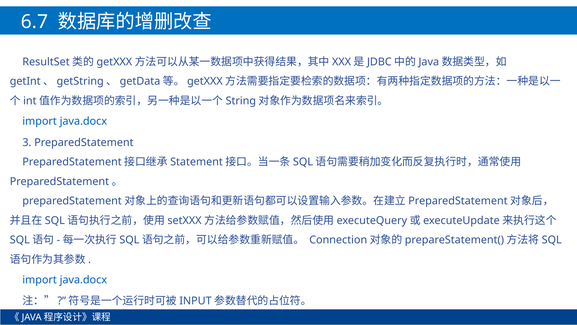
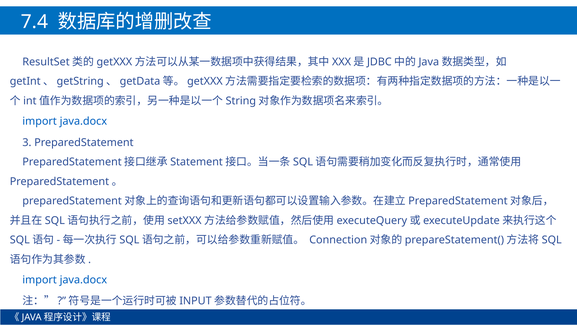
6.7: 6.7 -> 7.4 (35, 22)
